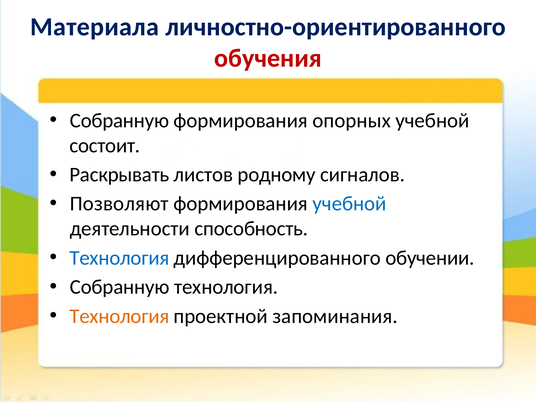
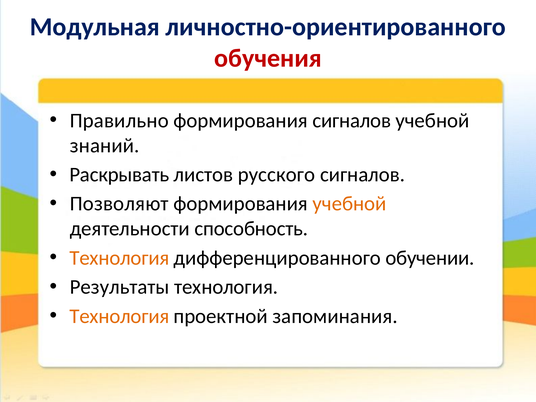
Материала: Материала -> Модульная (95, 27)
Собранную: Собранную -> Правильно (119, 121)
формирования опорных: опорных -> сигналов (352, 121)
состоит: состоит -> знаний (105, 145)
родному: родному -> русского (276, 175)
учебной colour: blue -> orange (350, 204)
Технология colour: blue -> orange (119, 258)
Собранную: Собранную -> Результаты (120, 287)
